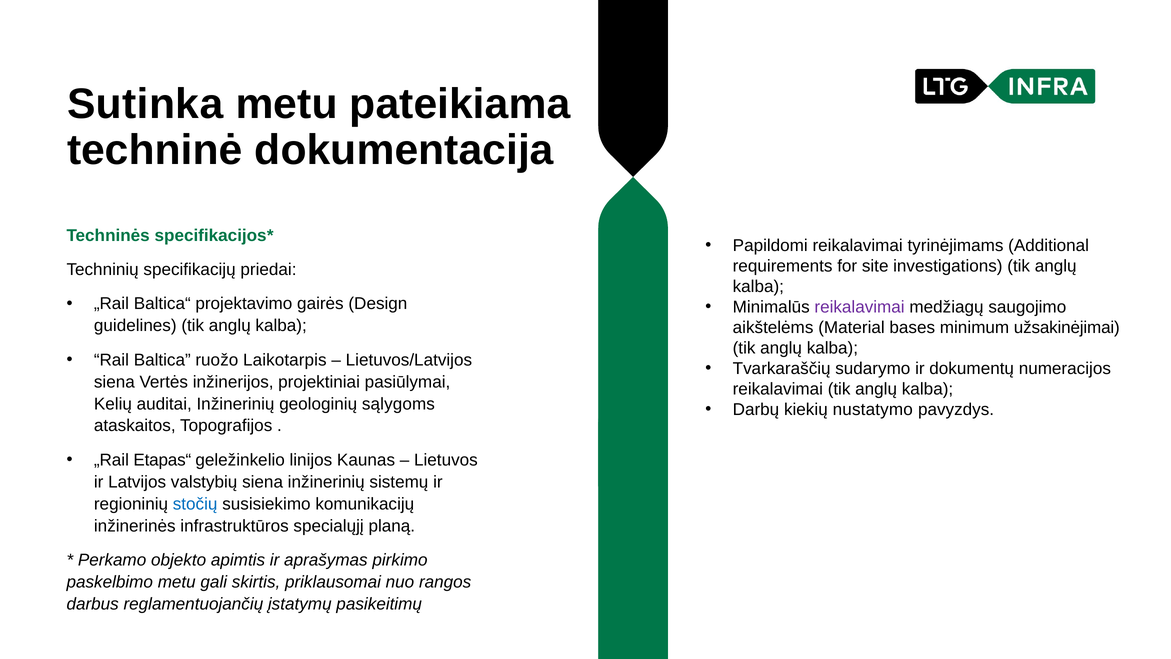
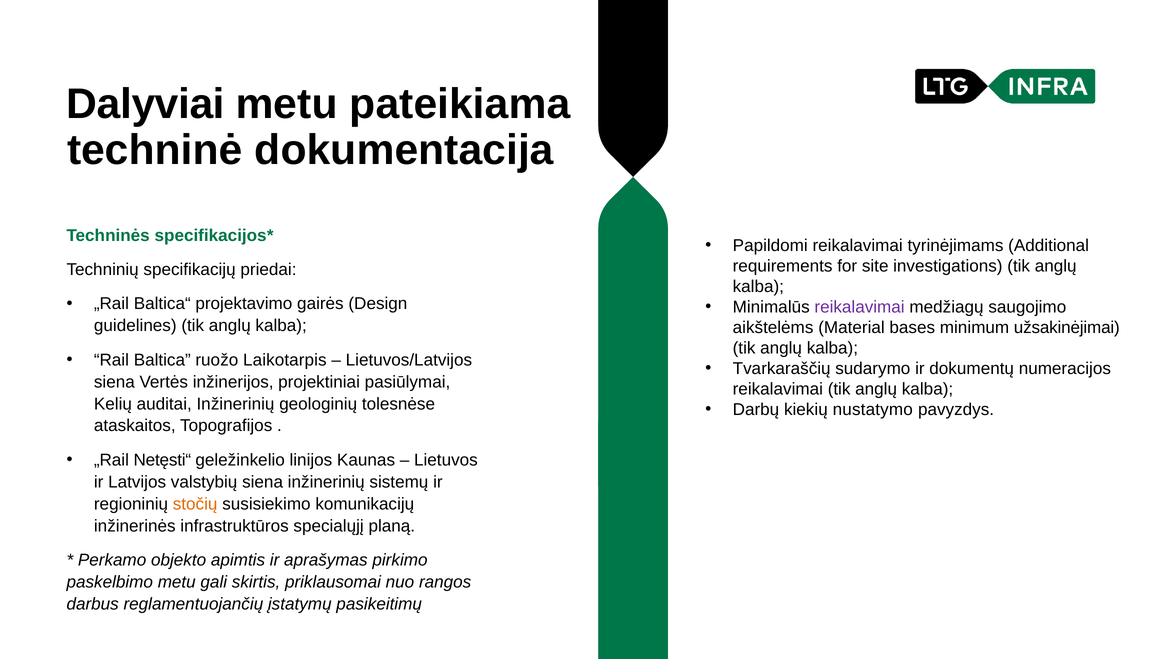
Sutinka: Sutinka -> Dalyviai (146, 104)
sąlygoms: sąlygoms -> tolesnėse (398, 404)
Etapas“: Etapas“ -> Netęsti“ (162, 460)
stočių colour: blue -> orange (195, 504)
